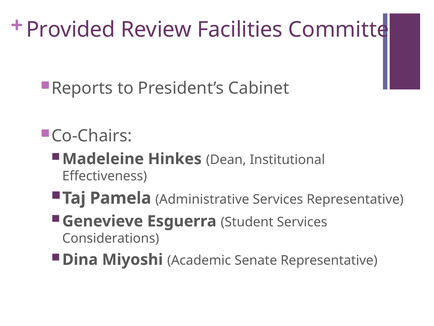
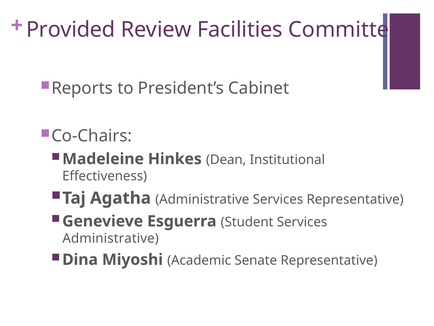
Pamela: Pamela -> Agatha (120, 198)
Considerations: Considerations -> Administrative (111, 238)
